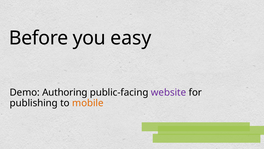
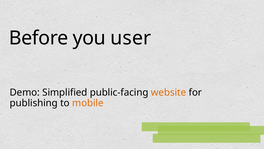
easy: easy -> user (131, 38)
Authoring: Authoring -> Simplified (65, 92)
website colour: purple -> orange (169, 92)
